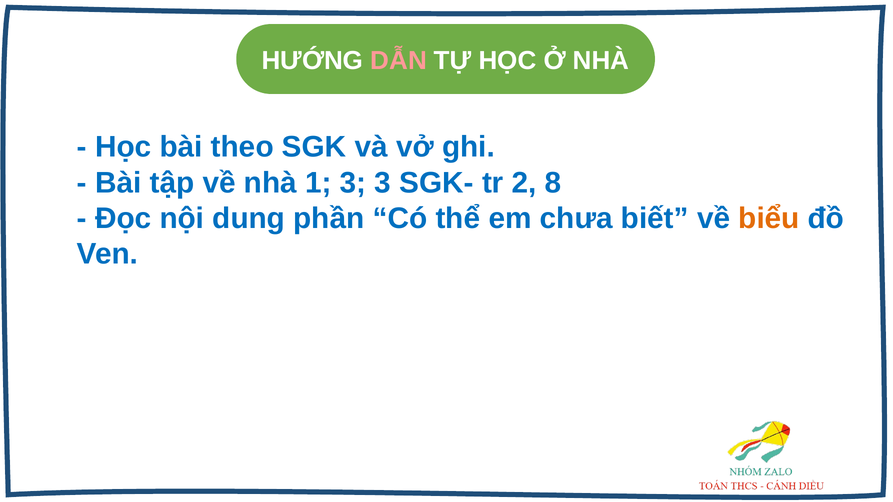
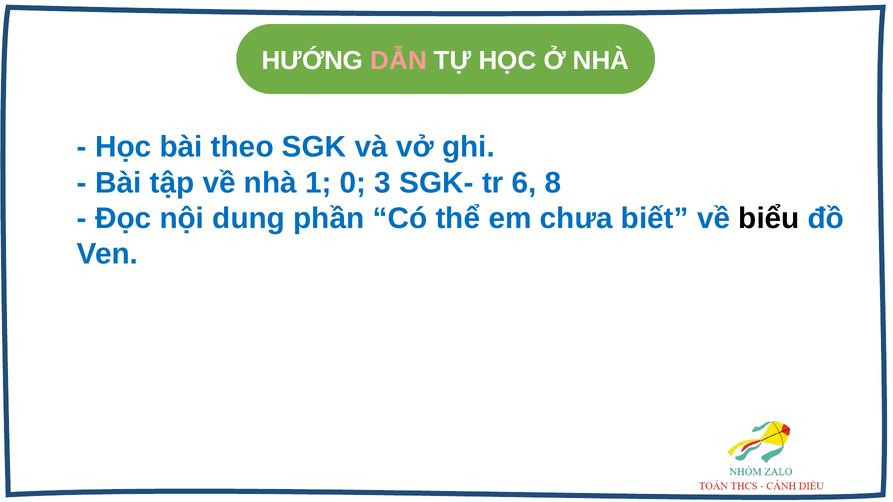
1 3: 3 -> 0 (353, 183)
2: 2 -> 6 (524, 183)
biểu colour: orange -> black (769, 219)
